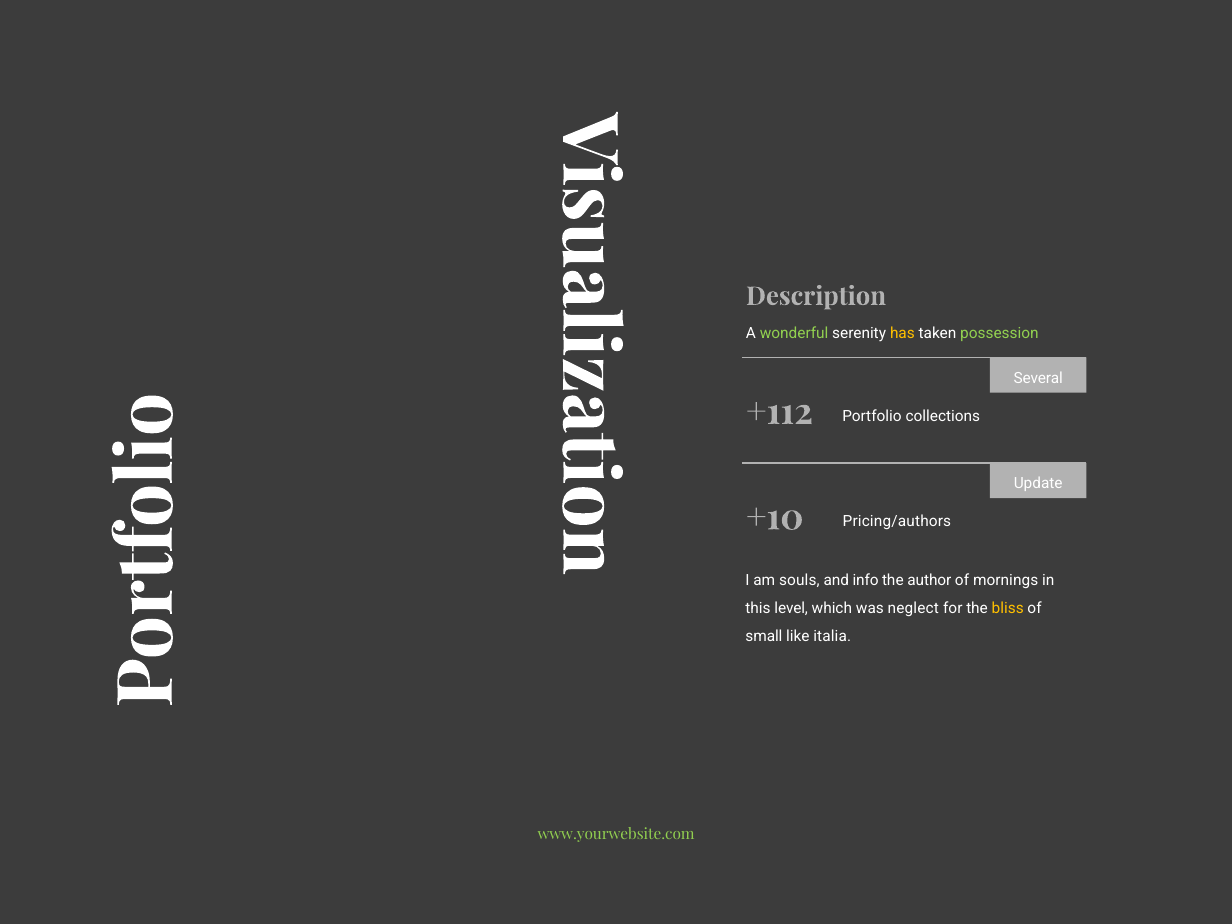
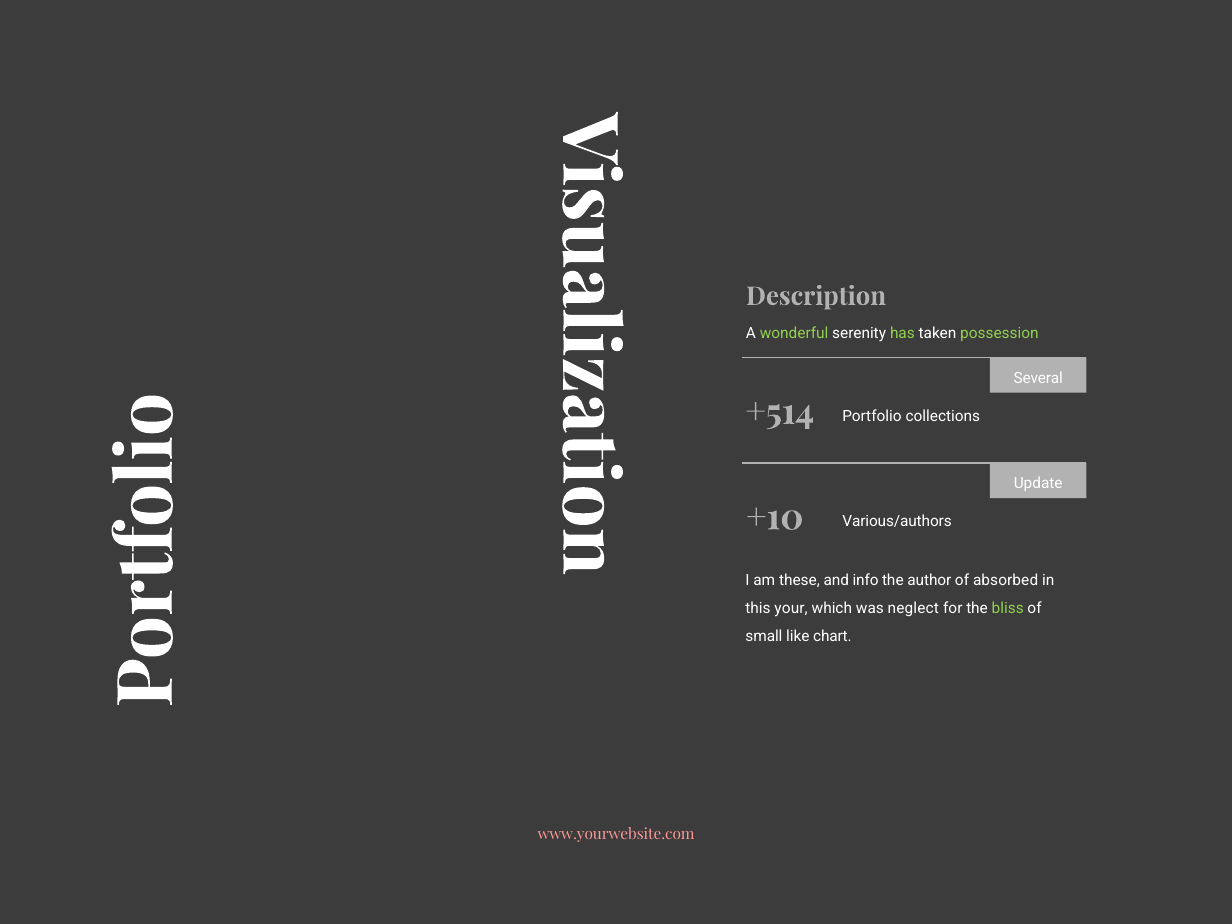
has colour: yellow -> light green (902, 333)
+112: +112 -> +514 (780, 412)
Pricing/authors: Pricing/authors -> Various/authors (897, 522)
souls: souls -> these (799, 580)
mornings: mornings -> absorbed (1006, 580)
level: level -> your (791, 608)
bliss colour: yellow -> light green (1008, 608)
italia: italia -> chart (832, 636)
www.yourwebsite.com colour: light green -> pink (616, 835)
